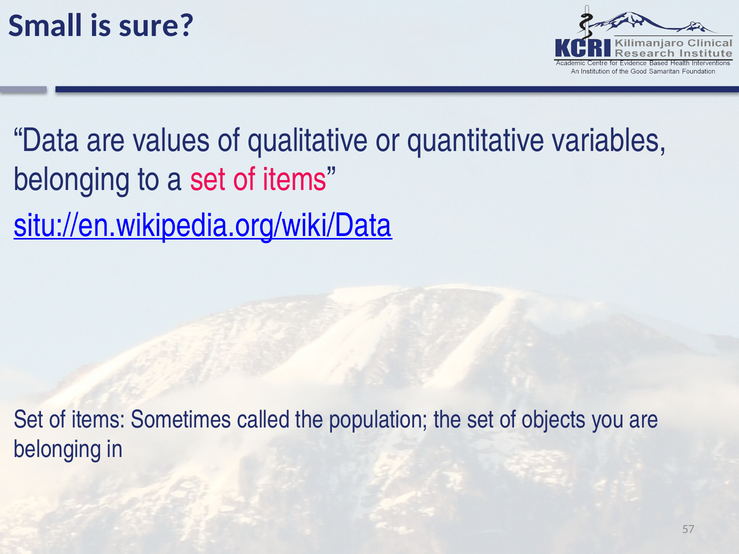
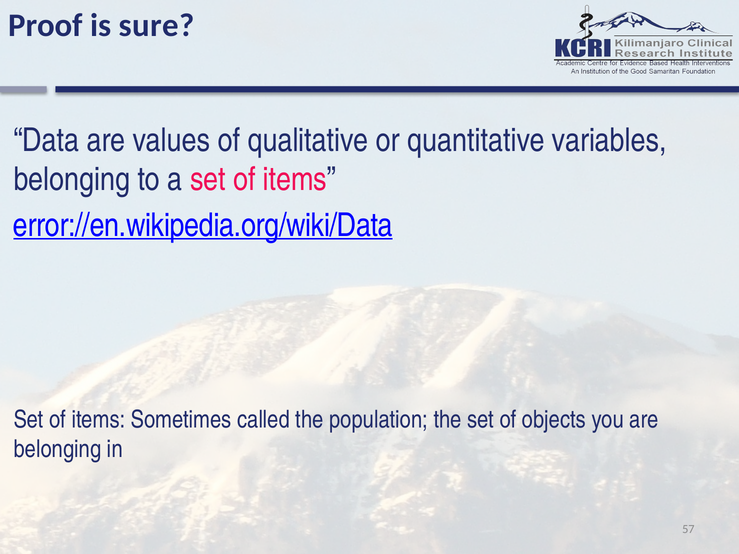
Small: Small -> Proof (45, 26)
situ://en.wikipedia.org/wiki/Data: situ://en.wikipedia.org/wiki/Data -> error://en.wikipedia.org/wiki/Data (203, 226)
